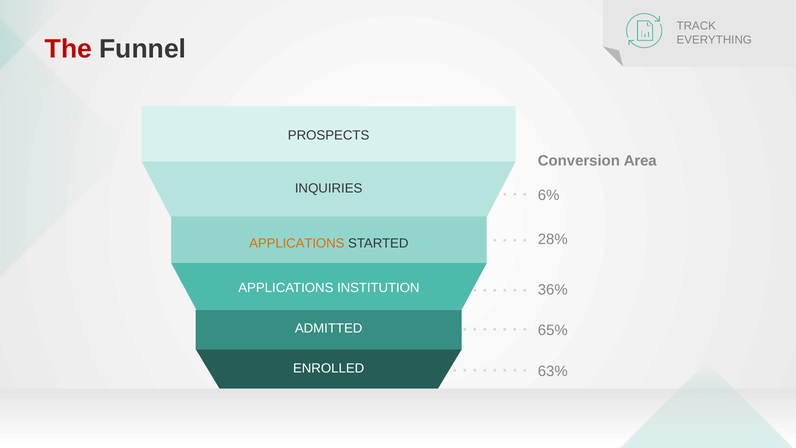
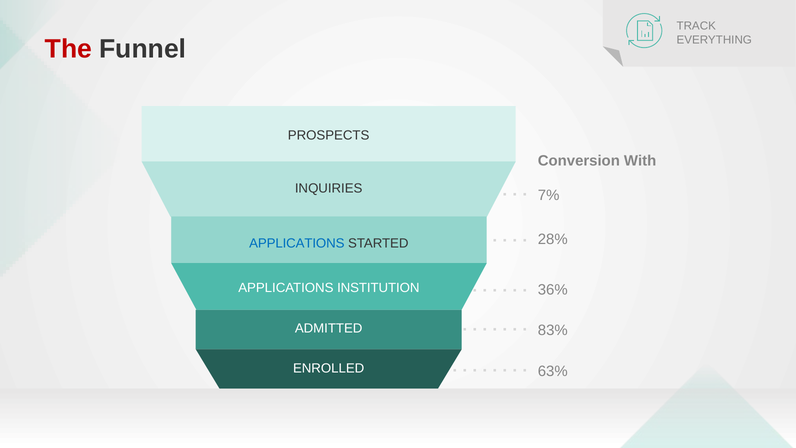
Area: Area -> With (640, 161)
6%: 6% -> 7% (549, 195)
APPLICATIONS colour: orange -> blue (297, 243)
65%: 65% -> 83% (553, 330)
